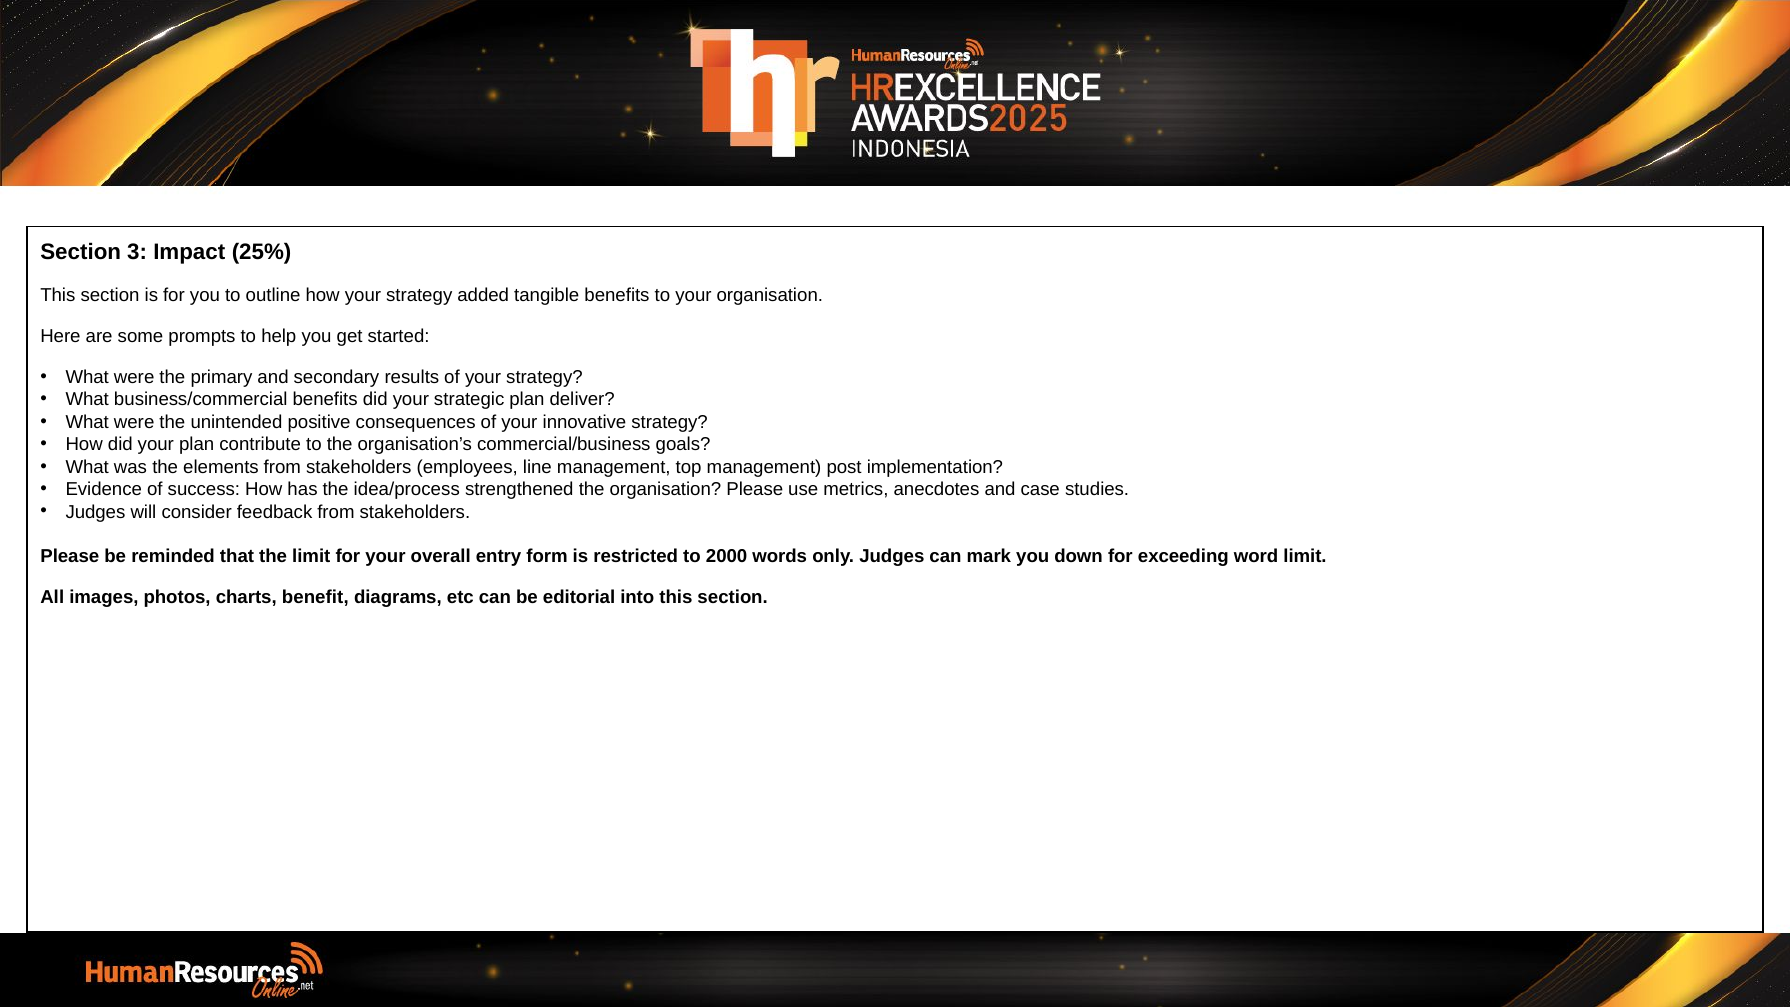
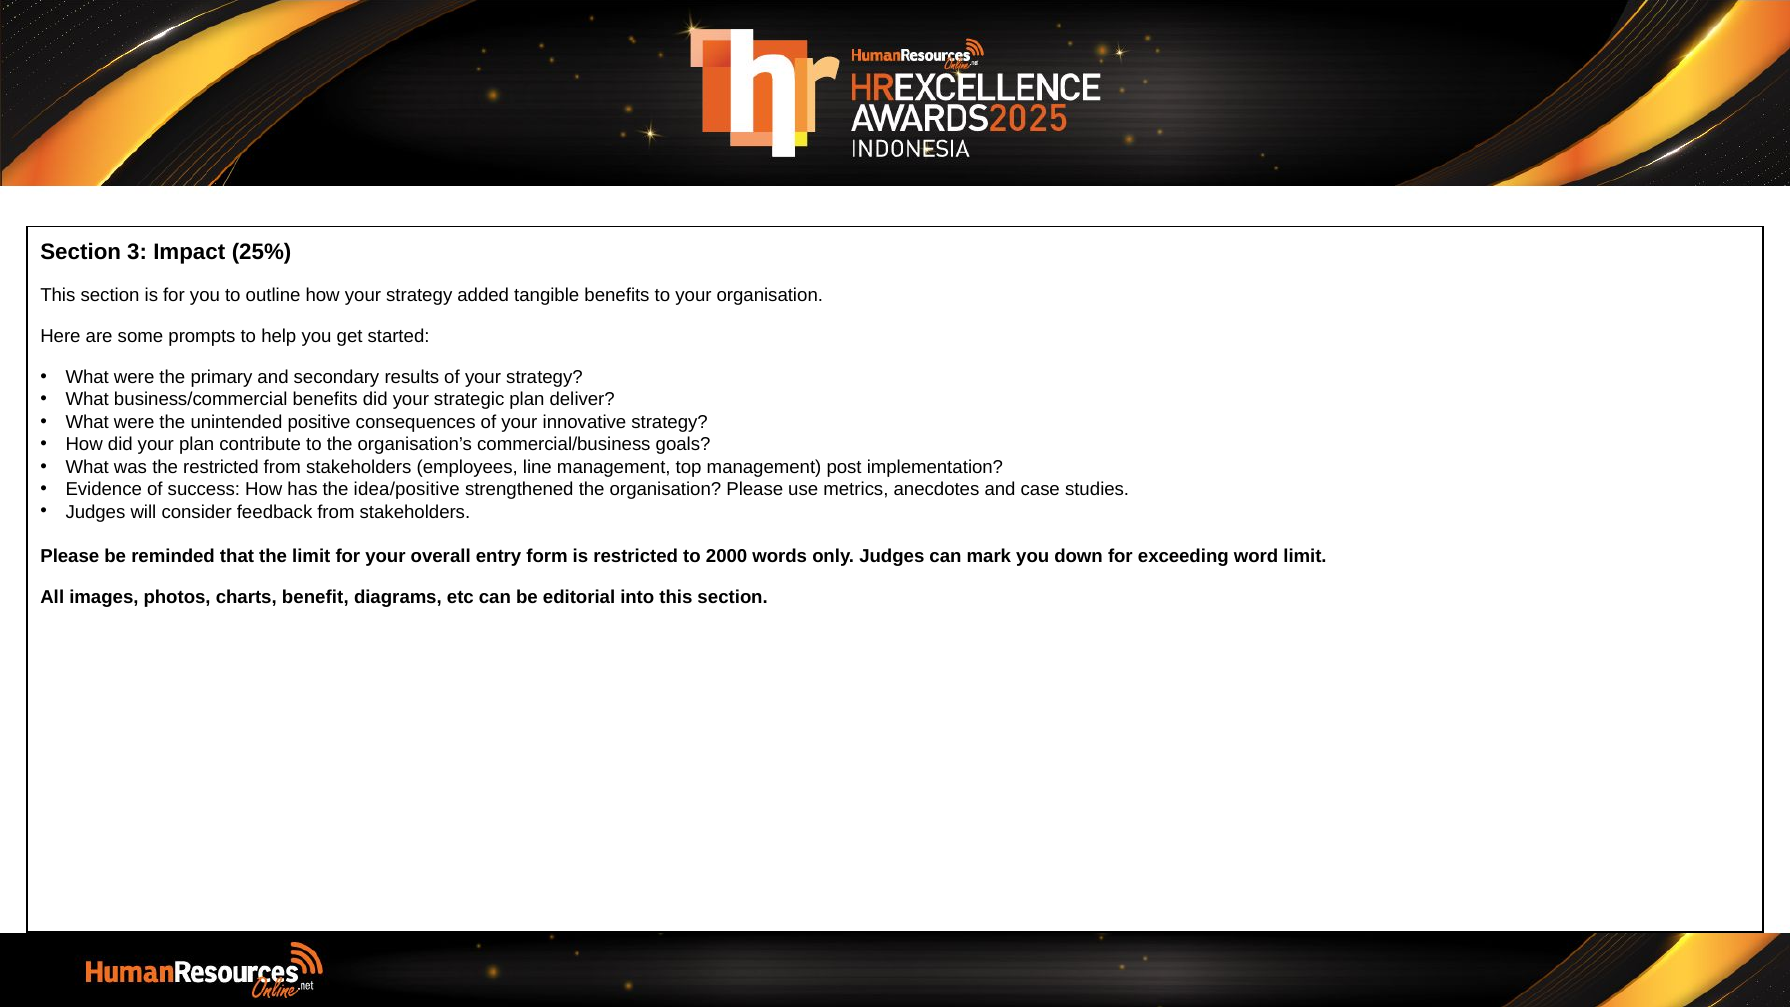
the elements: elements -> restricted (221, 467)
idea/process: idea/process -> idea/positive (407, 489)
